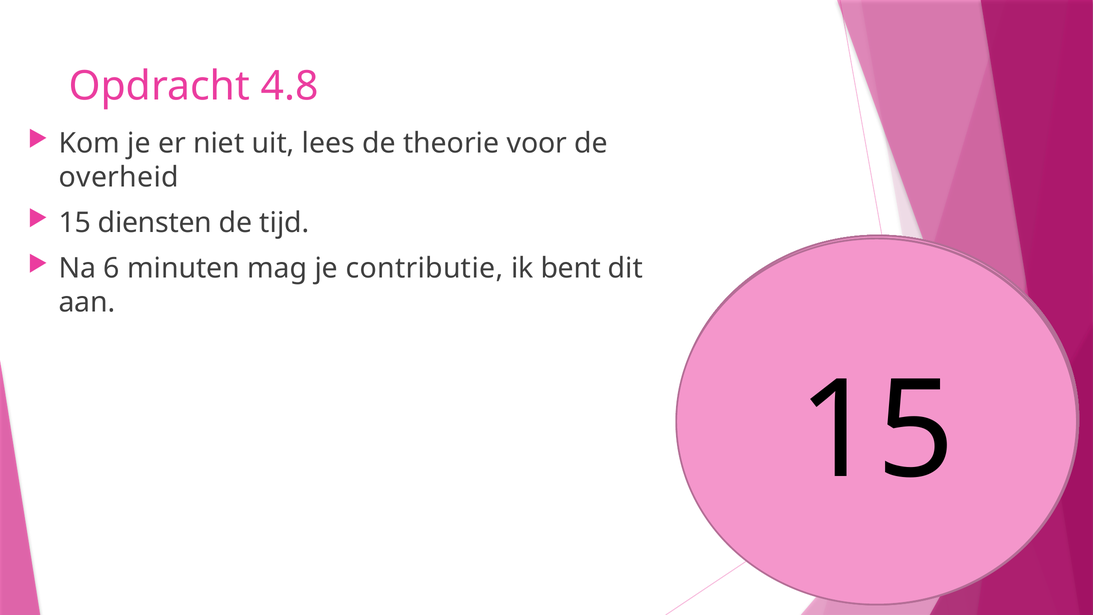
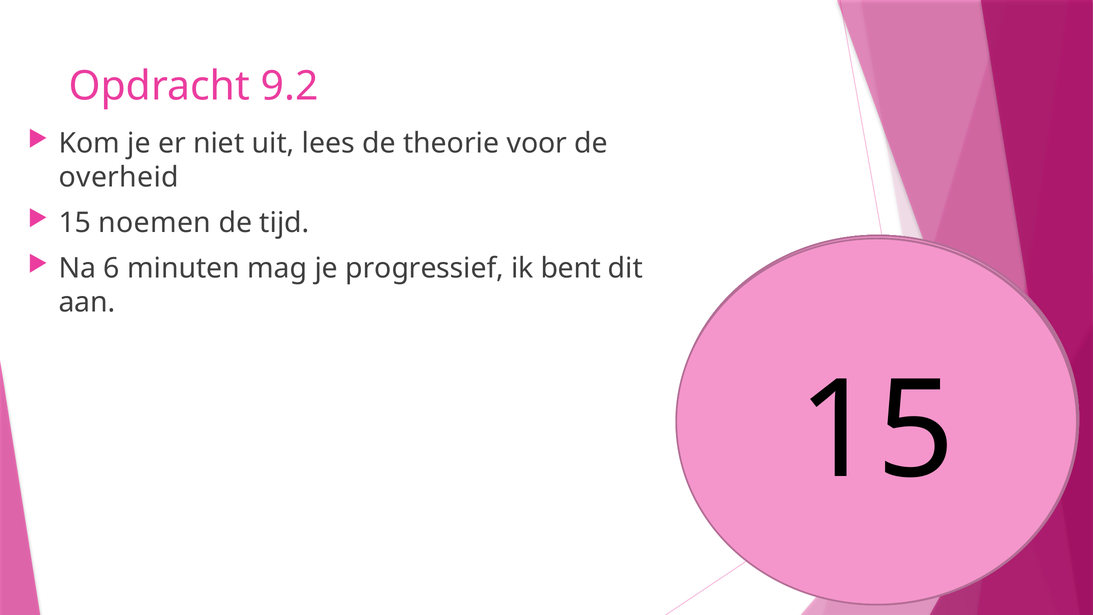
4.8: 4.8 -> 9.2 (290, 86)
diensten: diensten -> noemen (155, 223)
contributie: contributie -> progressief (425, 268)
